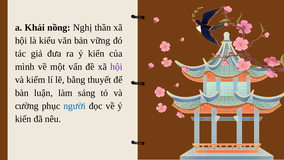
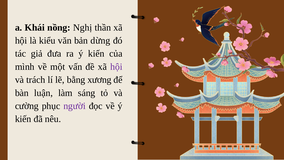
vững: vững -> dừng (100, 41)
kiểm: kiểm -> trách (36, 80)
thuyết: thuyết -> xương (99, 80)
người colour: blue -> purple (75, 106)
